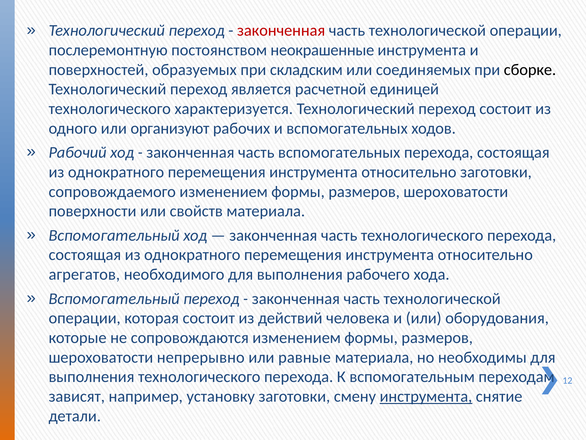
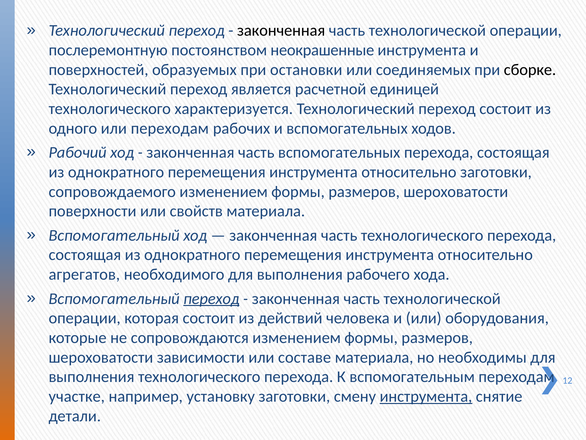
законченная colour: red -> black (281, 31)
складским: складским -> остановки (306, 70)
или организуют: организуют -> переходам (170, 128)
переход underline: none -> present (211, 298)
непрерывно: непрерывно -> зависимости (201, 357)
равные: равные -> составе (305, 357)
зависят: зависят -> участке (77, 396)
